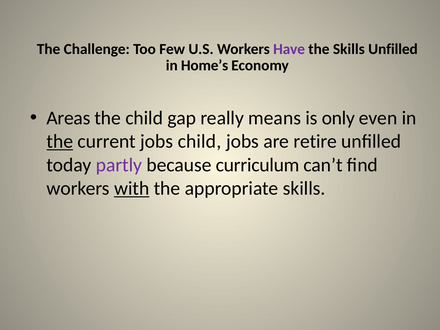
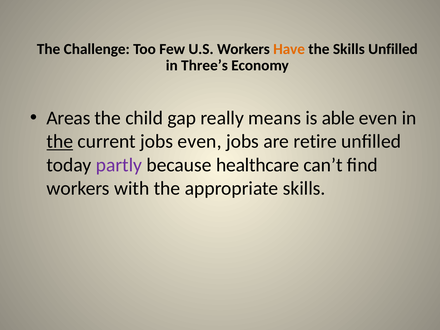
Have colour: purple -> orange (289, 49)
Home’s: Home’s -> Three’s (204, 66)
only: only -> able (338, 118)
jobs child: child -> even (200, 141)
curriculum: curriculum -> healthcare (258, 165)
with underline: present -> none (132, 188)
